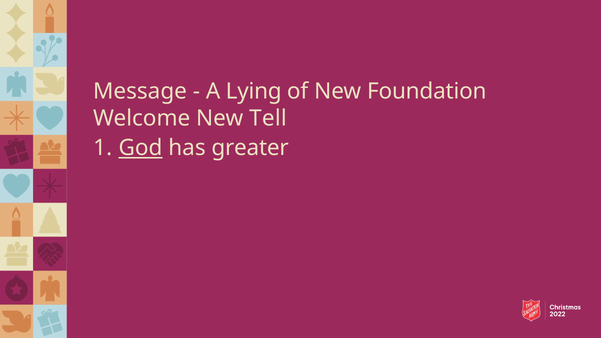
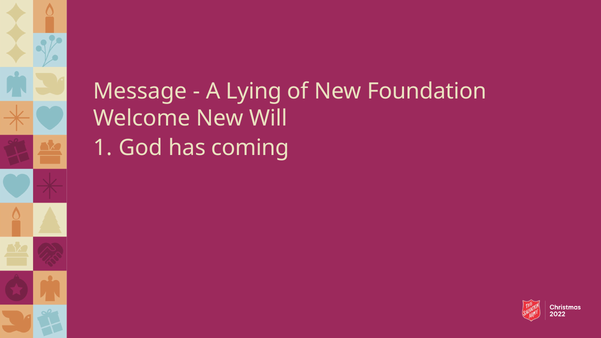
Tell: Tell -> Will (268, 118)
God underline: present -> none (141, 148)
greater: greater -> coming (250, 148)
